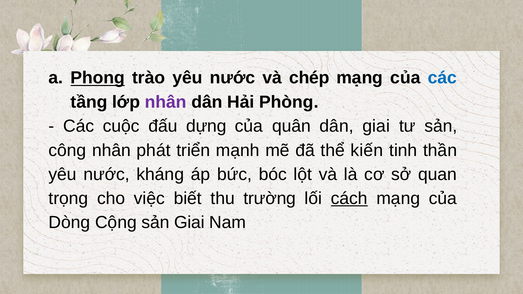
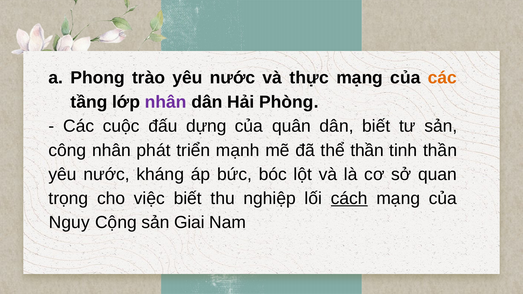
Phong underline: present -> none (98, 78)
chép: chép -> thực (309, 78)
các colour: blue -> orange (442, 78)
dân giai: giai -> biết (376, 126)
thể kiến: kiến -> thần (367, 150)
trường: trường -> nghiệp (270, 199)
Dòng: Dòng -> Nguy (69, 223)
